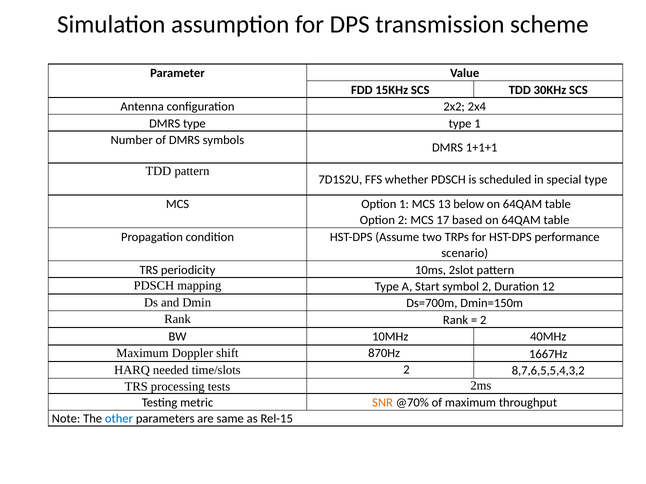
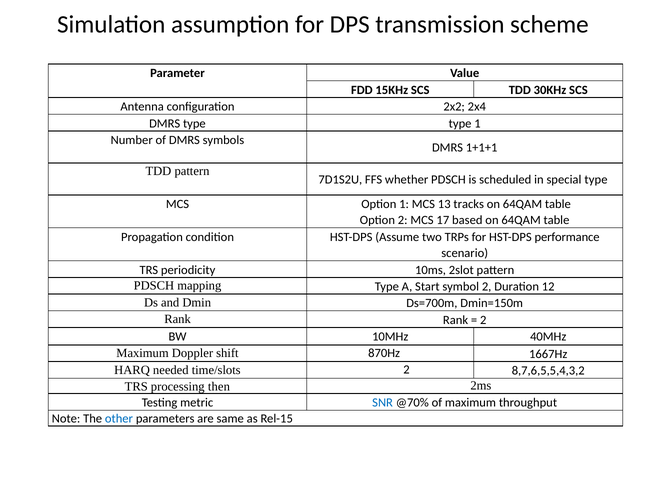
below: below -> tracks (469, 204)
tests: tests -> then (219, 387)
SNR colour: orange -> blue (383, 403)
